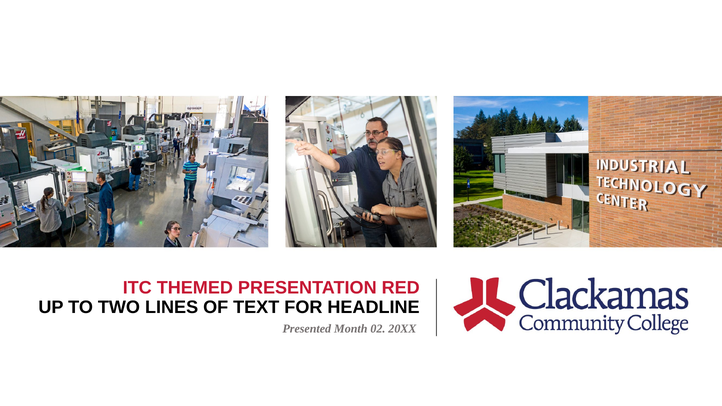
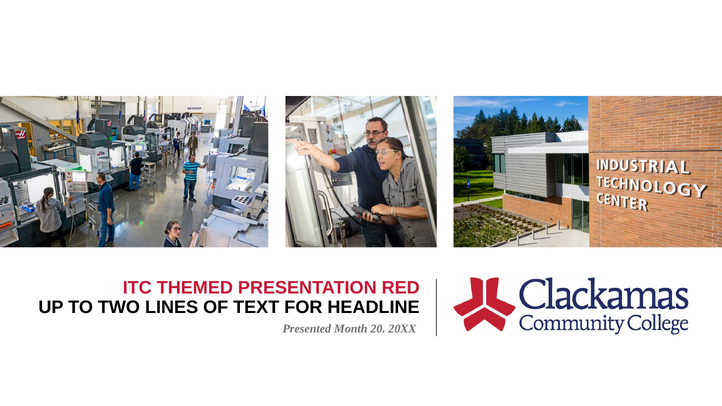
02: 02 -> 20 (378, 329)
